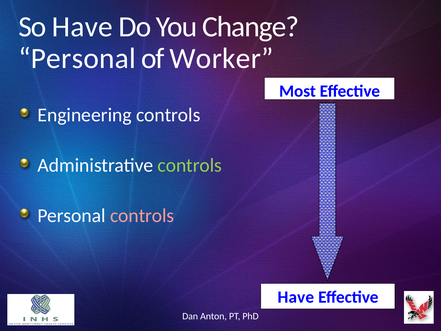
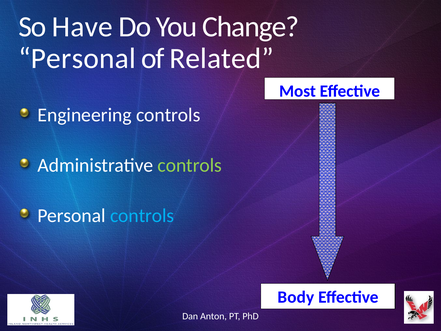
Worker: Worker -> Related (222, 59)
controls colour: pink -> light blue (142, 215)
Have: Have -> Body (296, 297)
